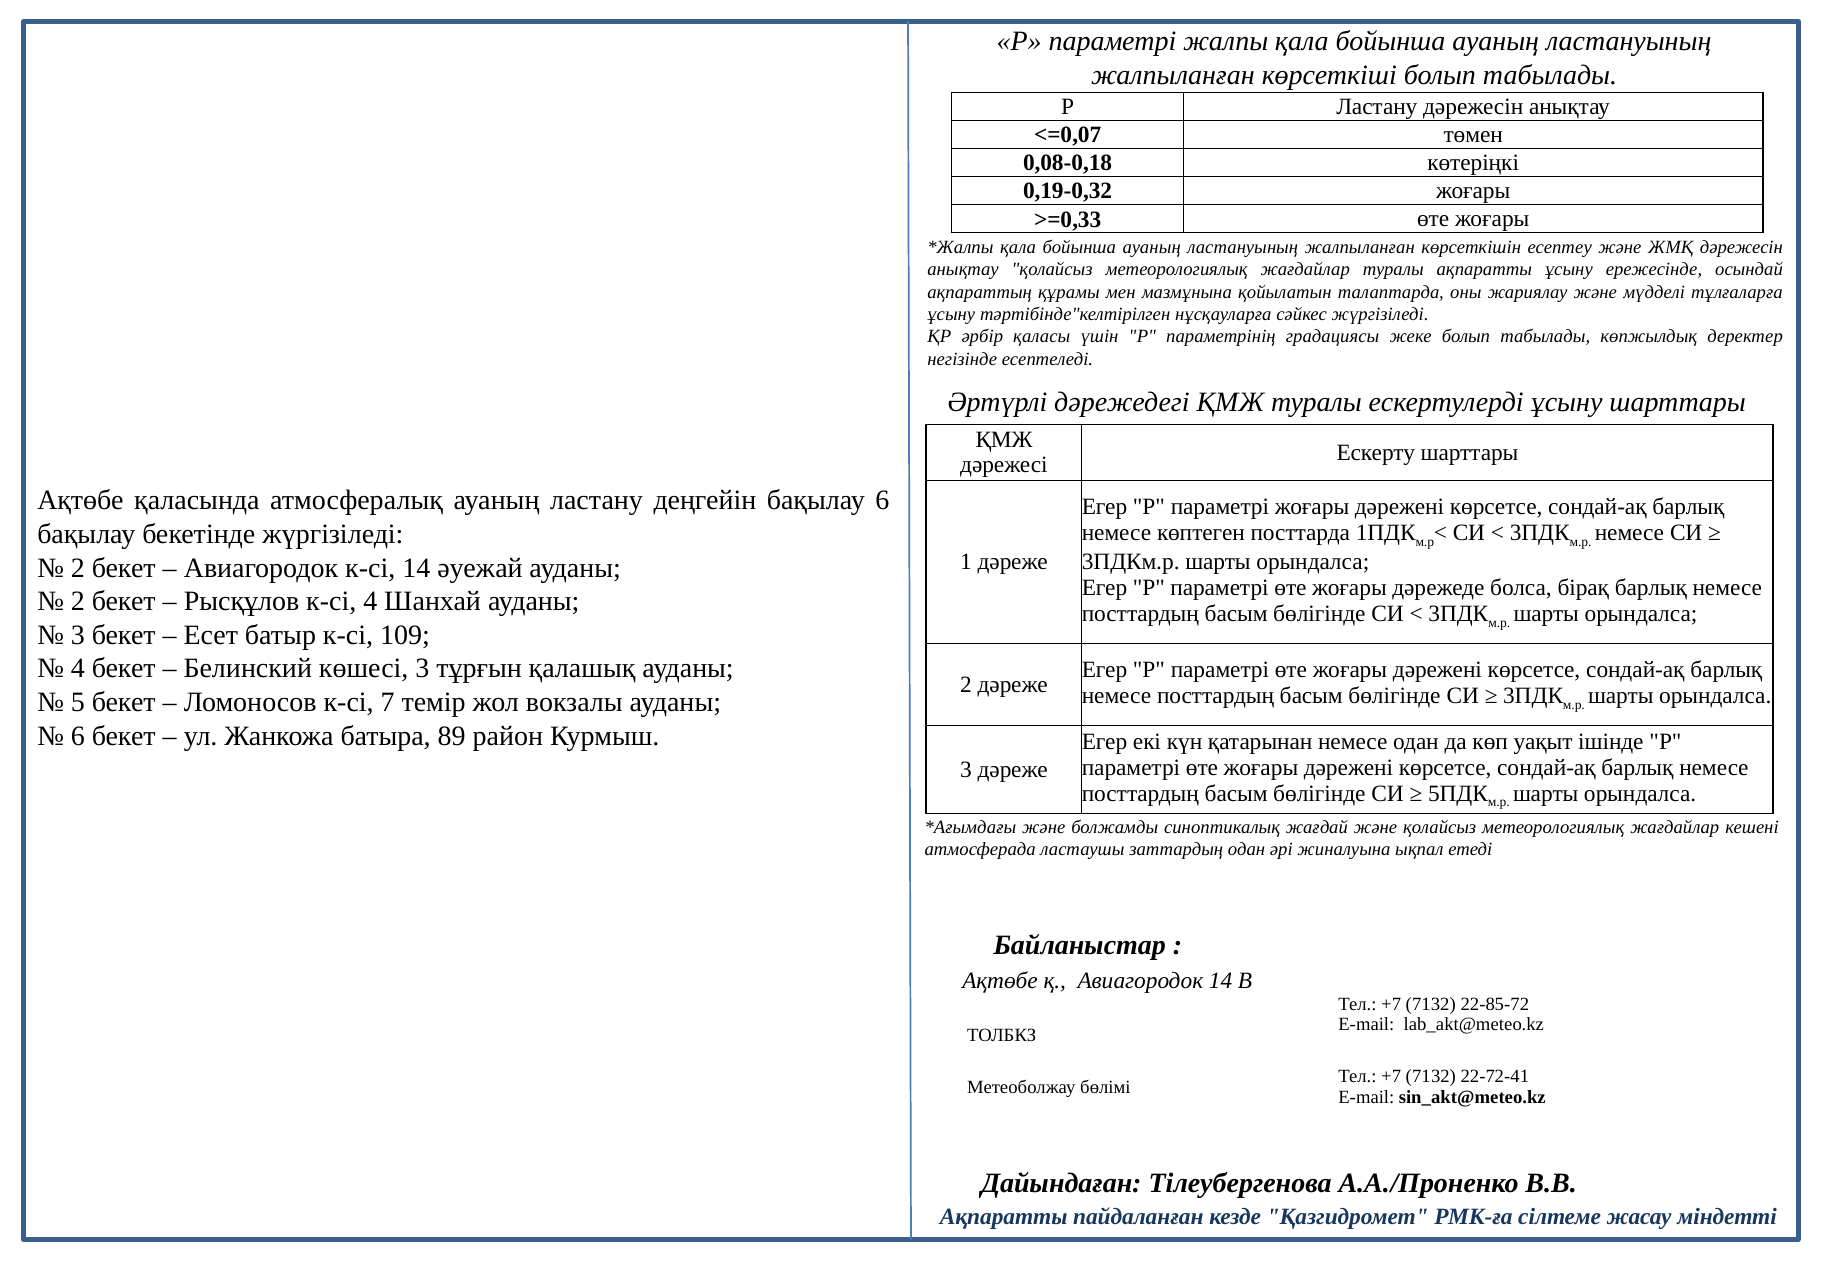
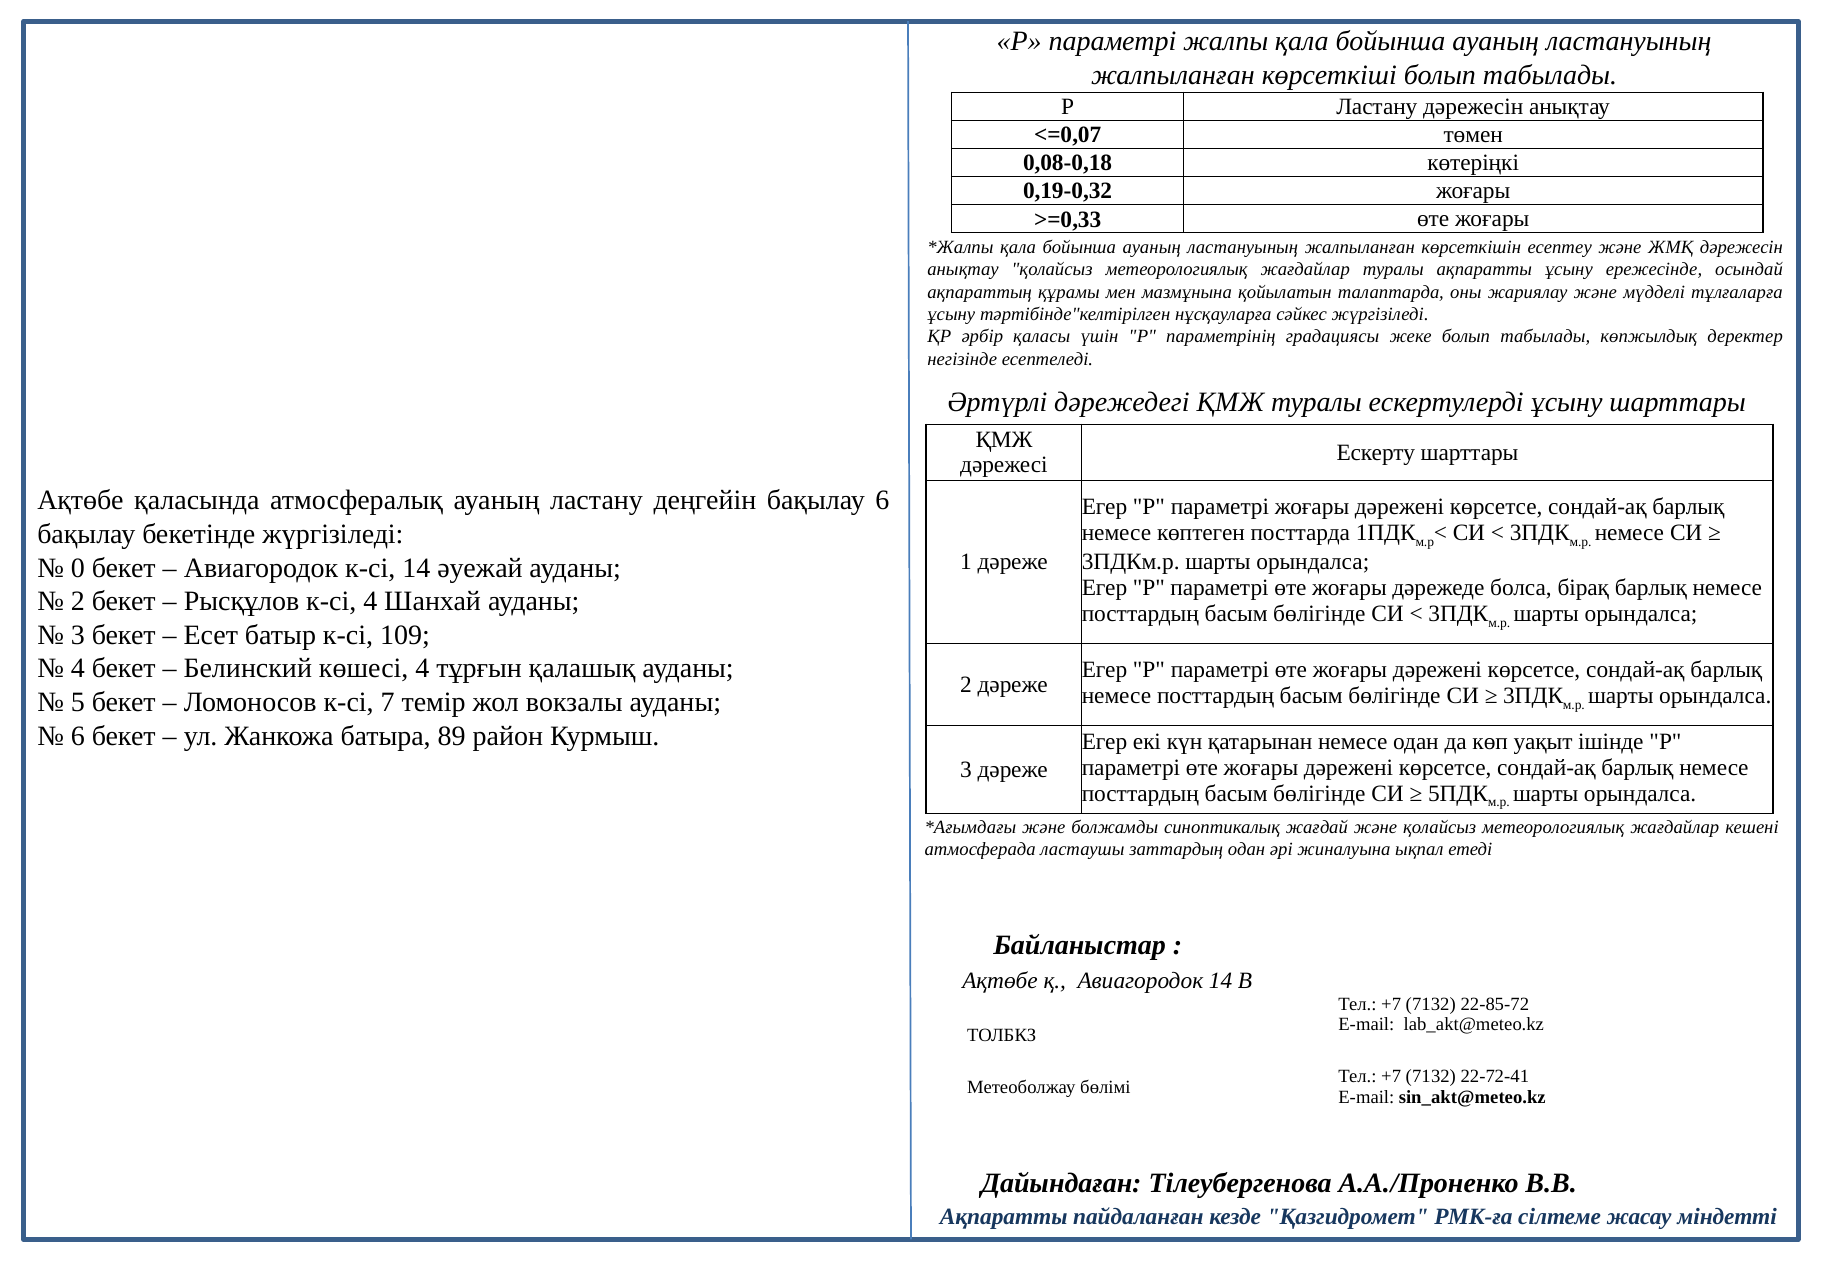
2: 2 -> 0 (78, 568)
көшесі 3: 3 -> 4 (422, 669)
